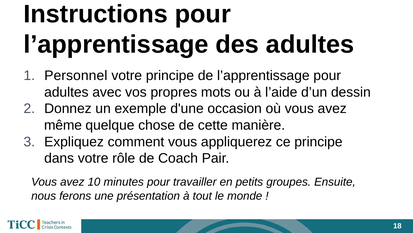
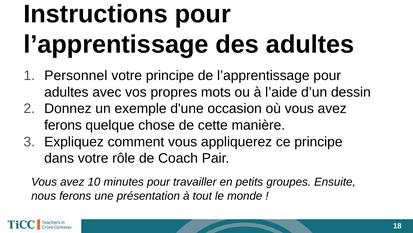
même: même -> ferons (63, 125)
